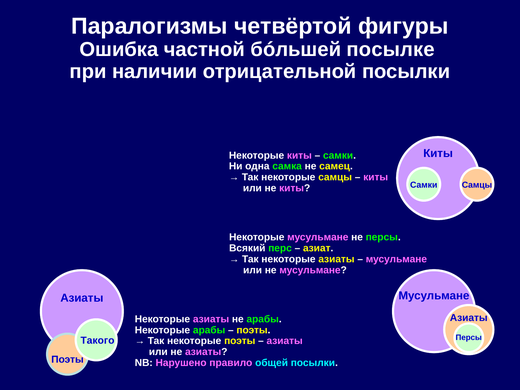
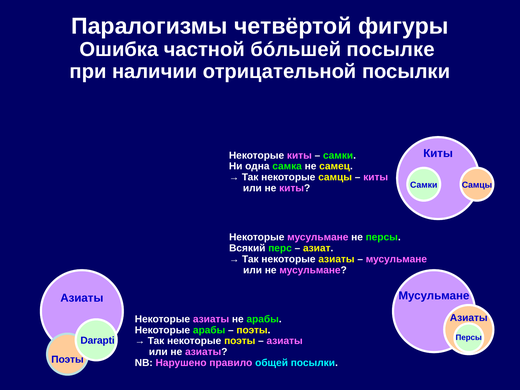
Такого: Такого -> Darapti (98, 341)
